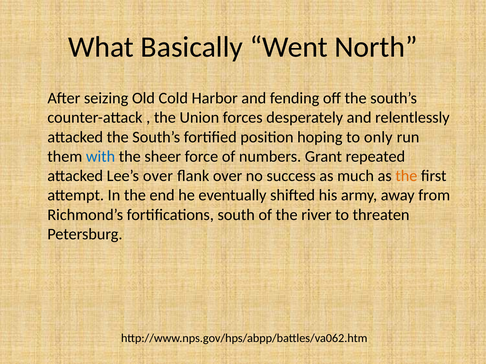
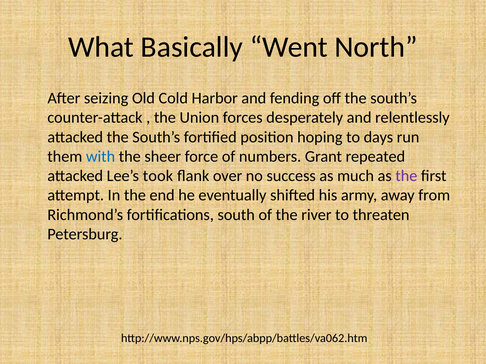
only: only -> days (378, 137)
Lee’s over: over -> took (158, 176)
the colour: orange -> purple (406, 176)
